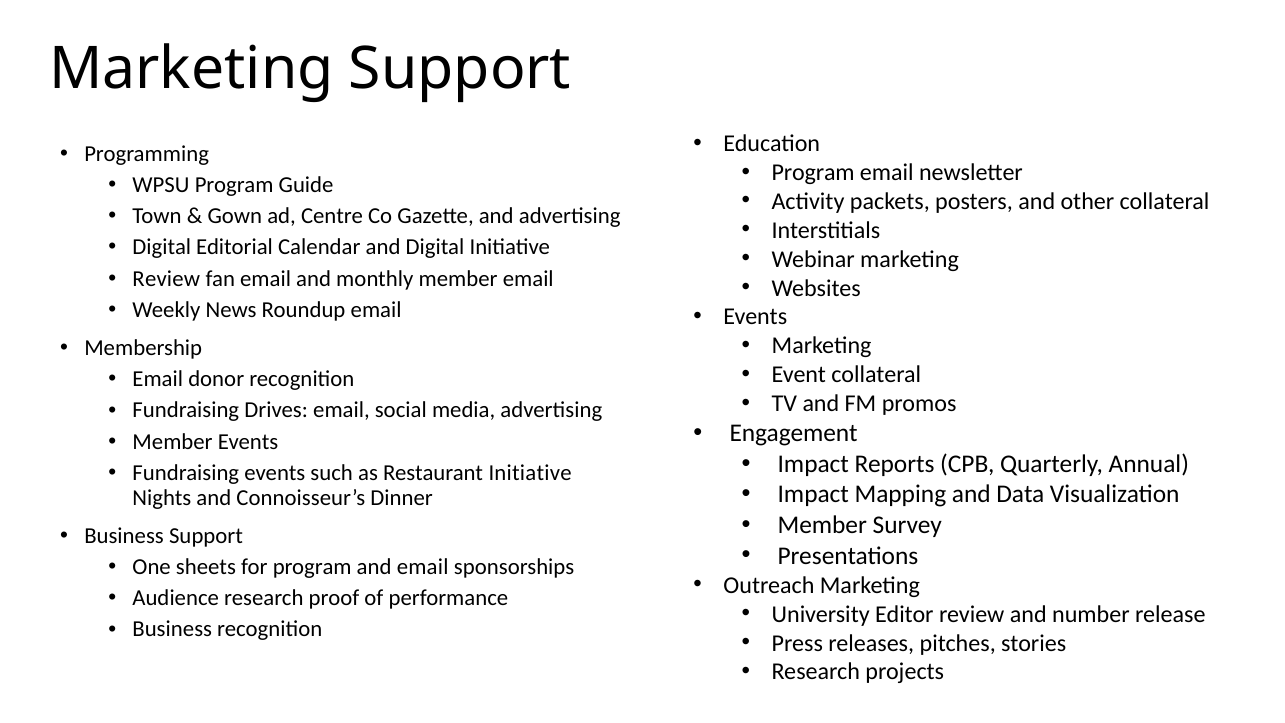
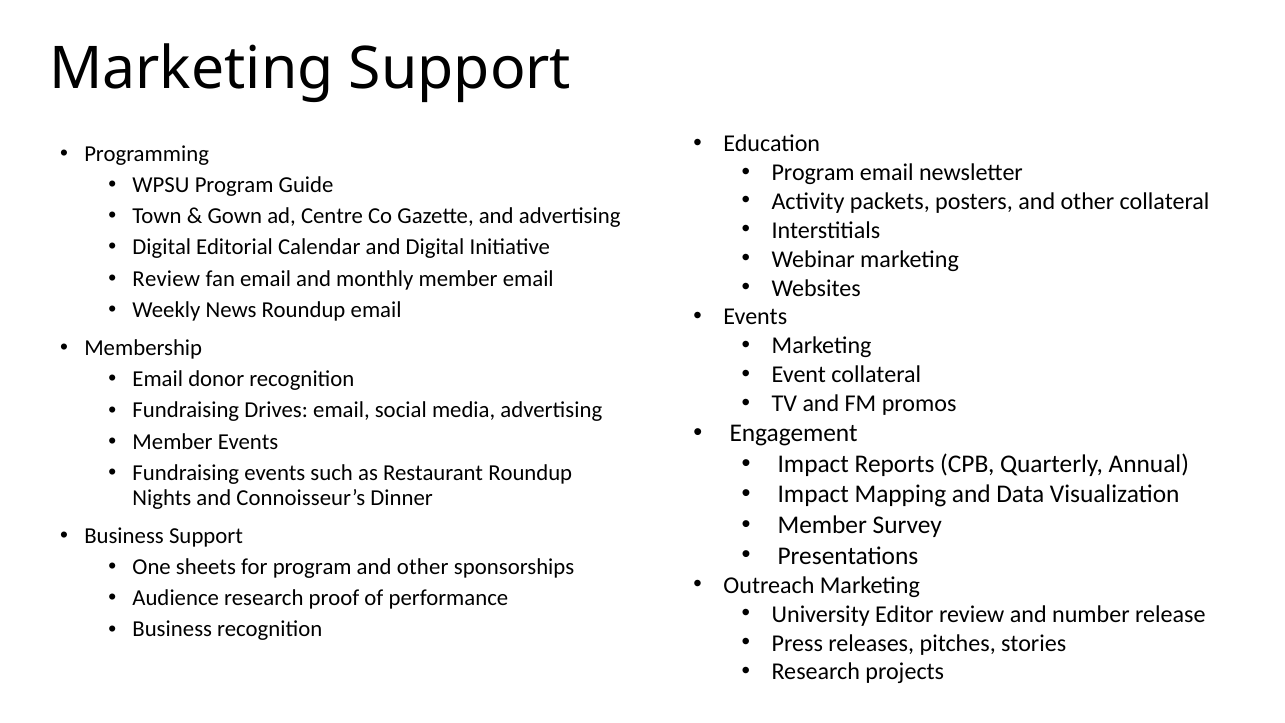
Restaurant Initiative: Initiative -> Roundup (530, 473)
program and email: email -> other (423, 567)
